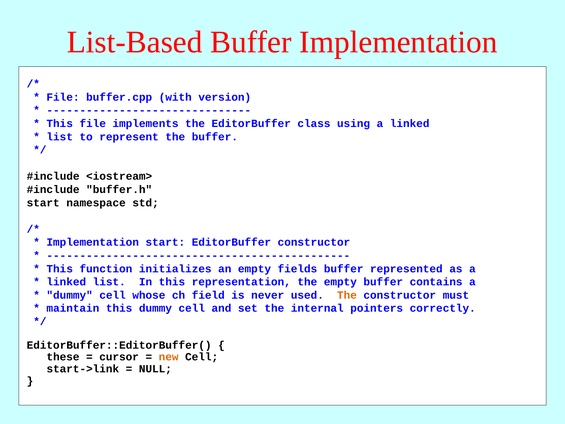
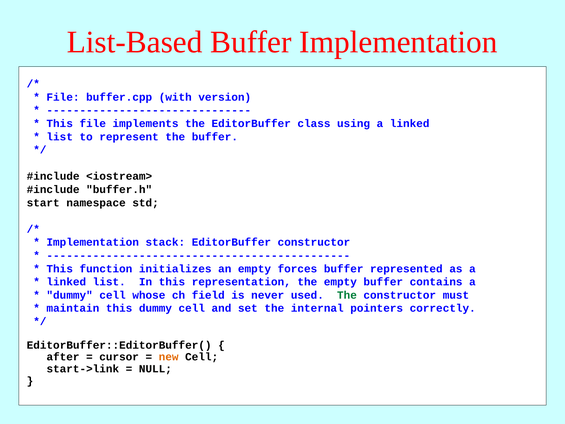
Implementation start: start -> stack (165, 242)
fields: fields -> forces (297, 269)
The colour: orange -> green (347, 295)
these: these -> after (63, 357)
